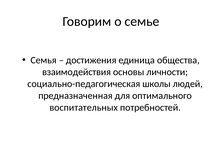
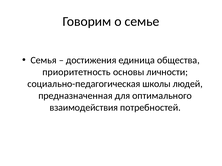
взаимодействия: взаимодействия -> приоритетность (76, 72)
воспитательных: воспитательных -> взаимодействия (84, 108)
